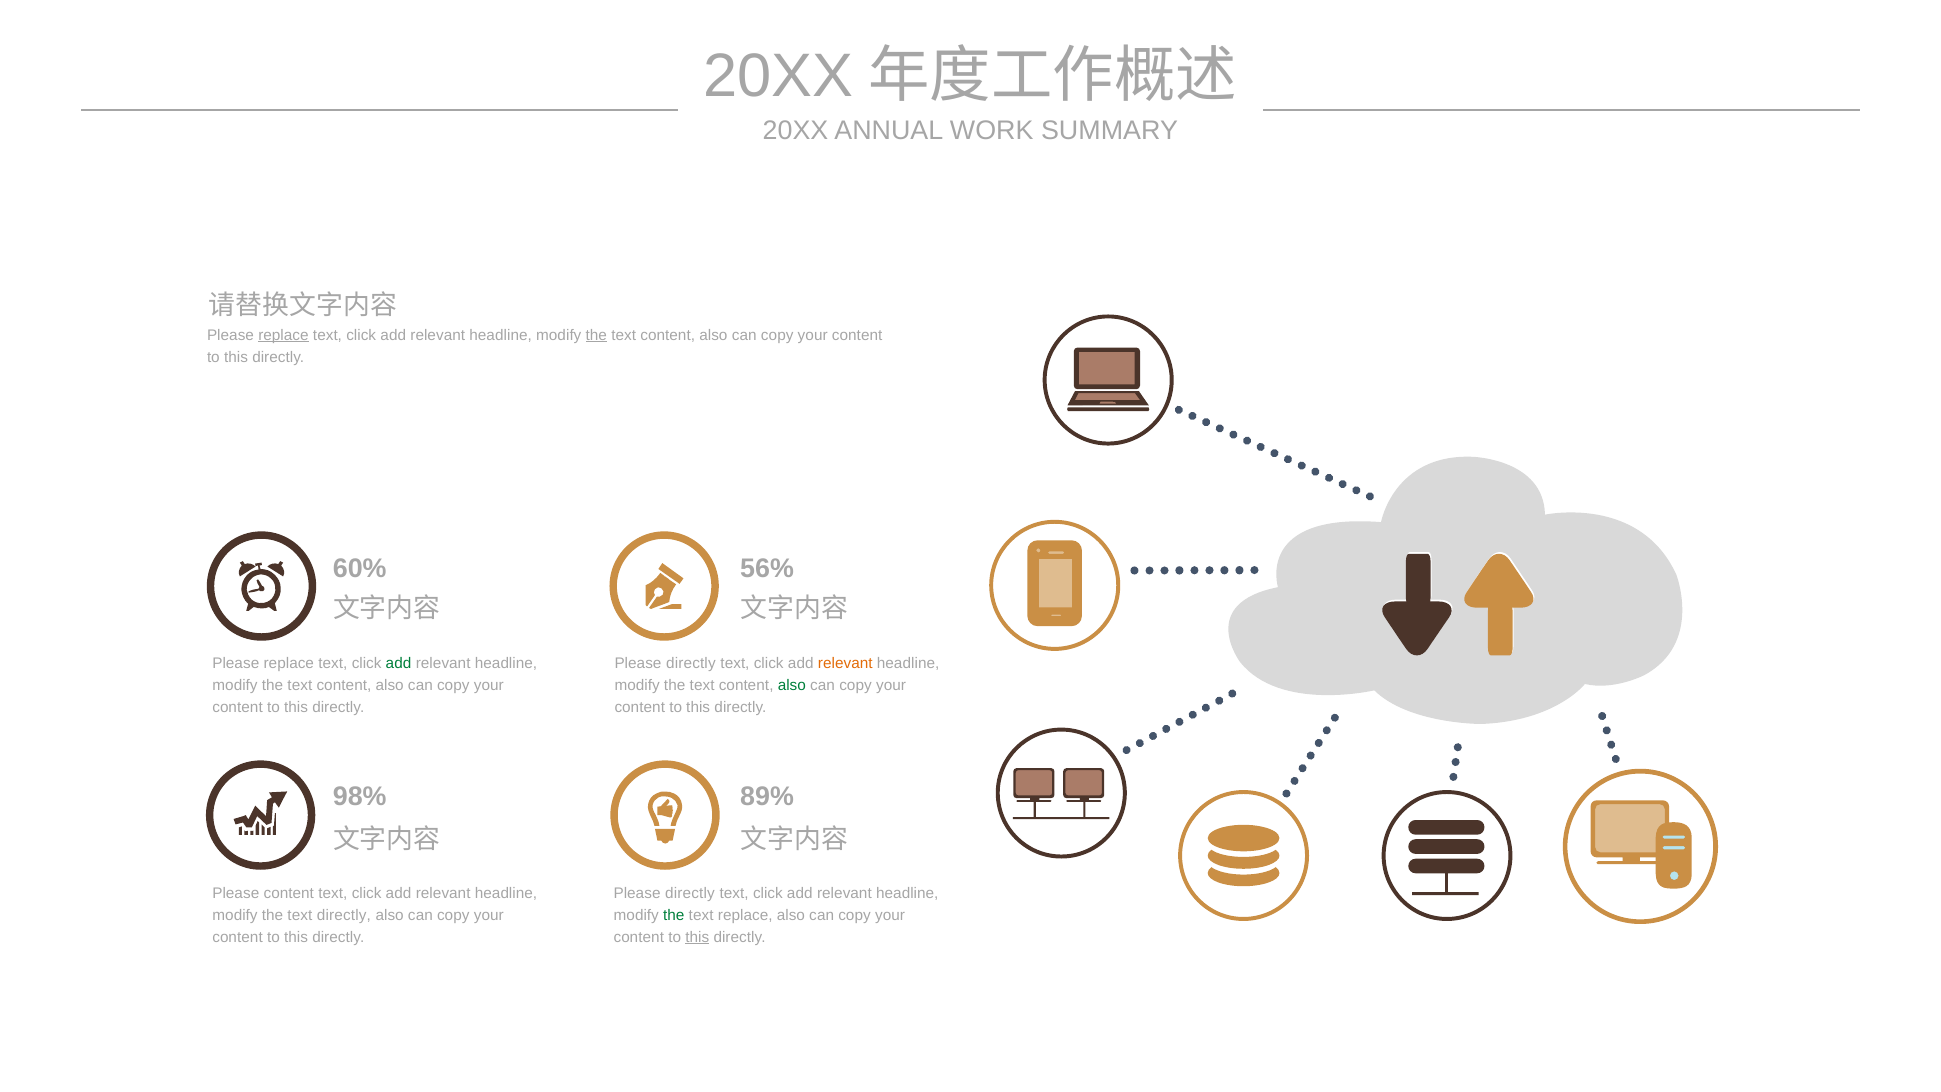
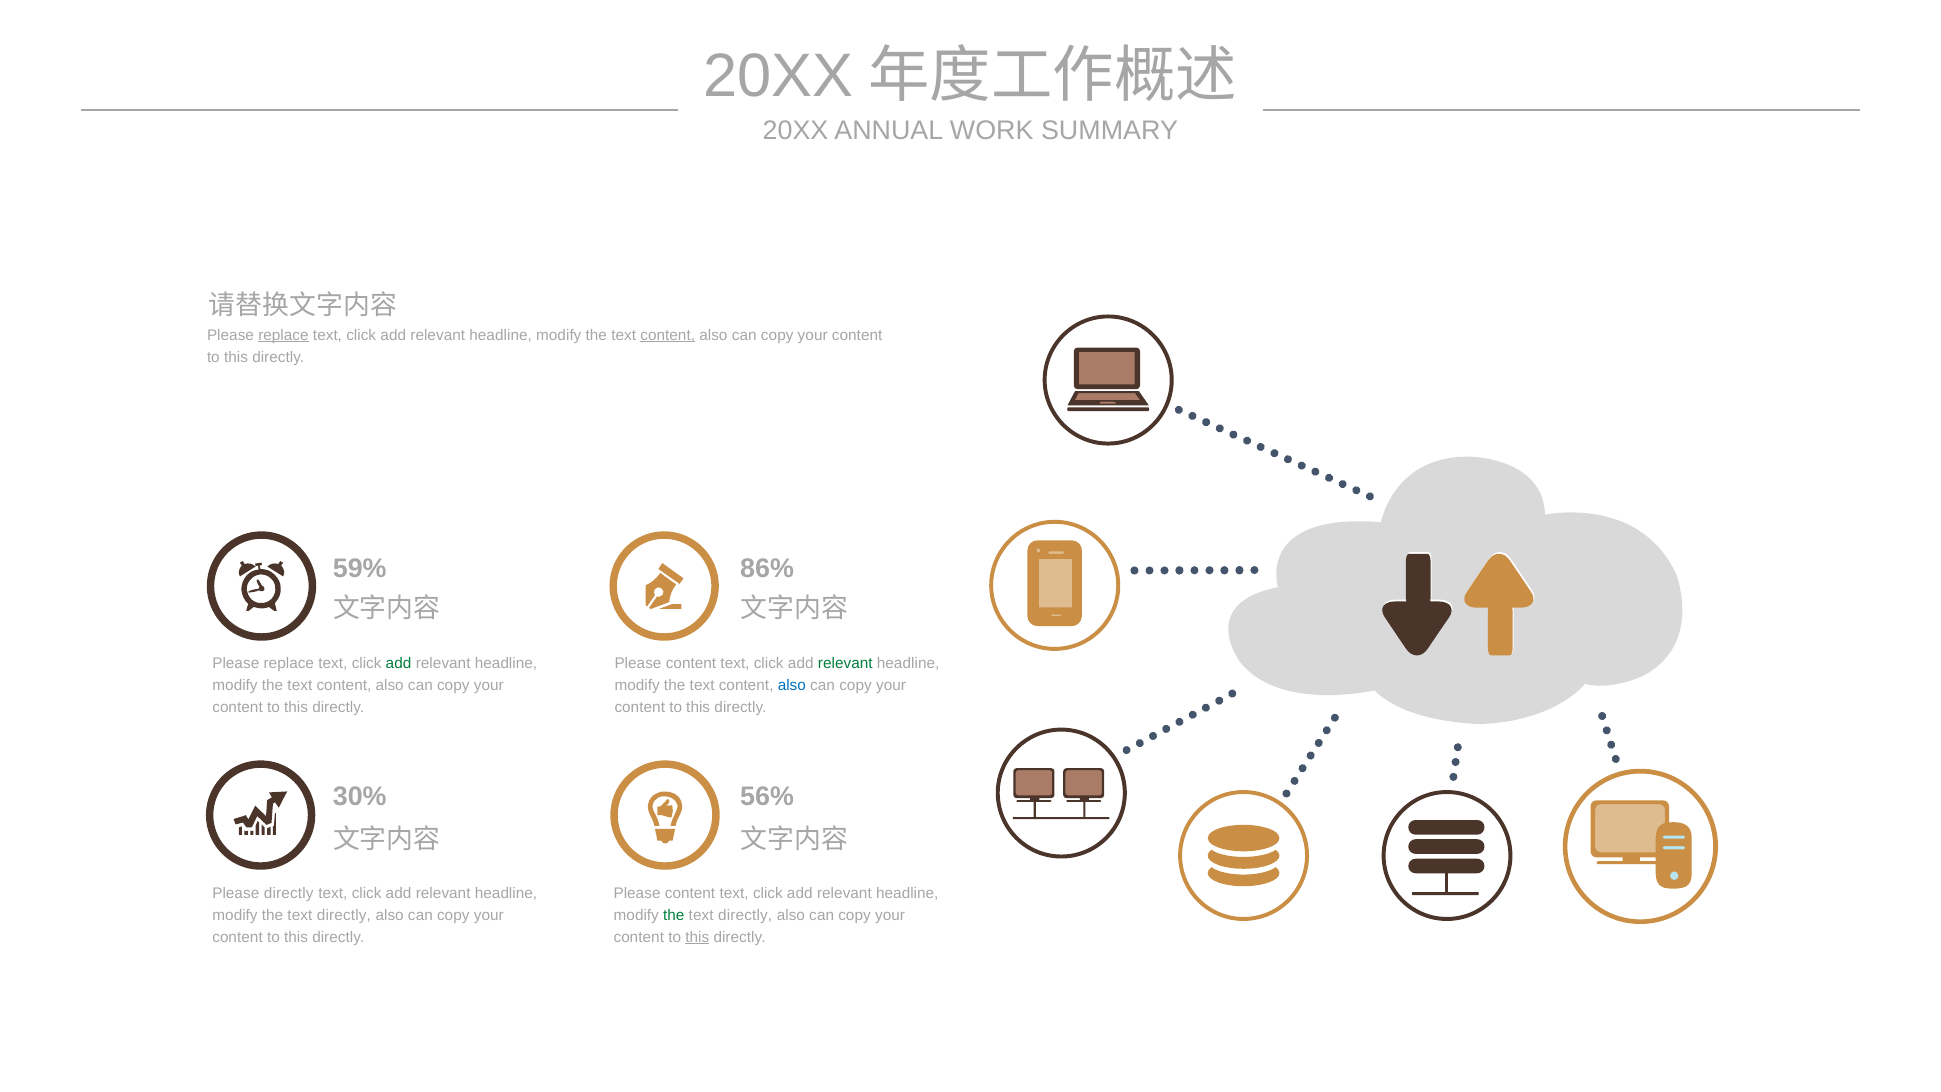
the underline: present -> none (596, 335)
content underline: none -> present (668, 335)
60%: 60% -> 59% (360, 568)
56%: 56% -> 86% (767, 568)
directly: directly -> content (691, 663)
relevant colour: orange -> green (845, 663)
also colour: green -> blue (792, 685)
98%: 98% -> 30% (360, 796)
89%: 89% -> 56% (767, 796)
Please content: content -> directly (289, 893)
directly: directly -> content (690, 893)
replace: replace -> directly (745, 915)
